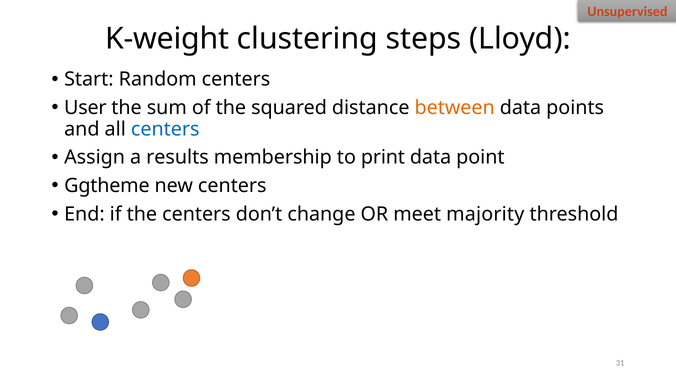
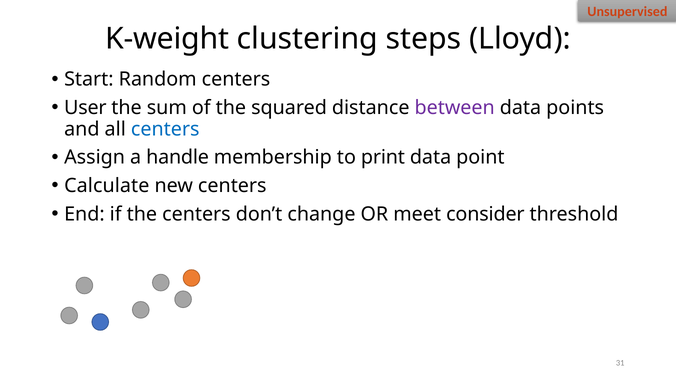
between colour: orange -> purple (455, 108)
results: results -> handle (178, 157)
Ggtheme: Ggtheme -> Calculate (107, 186)
majority: majority -> consider (485, 214)
